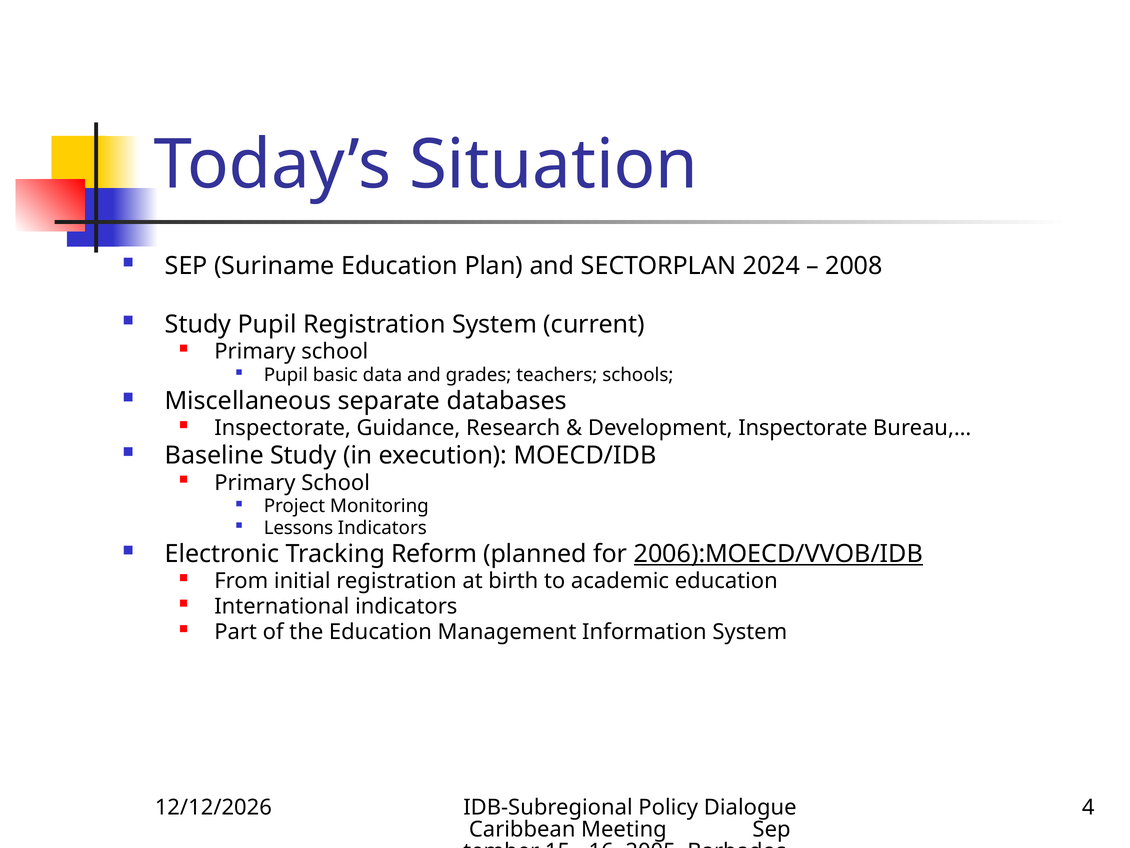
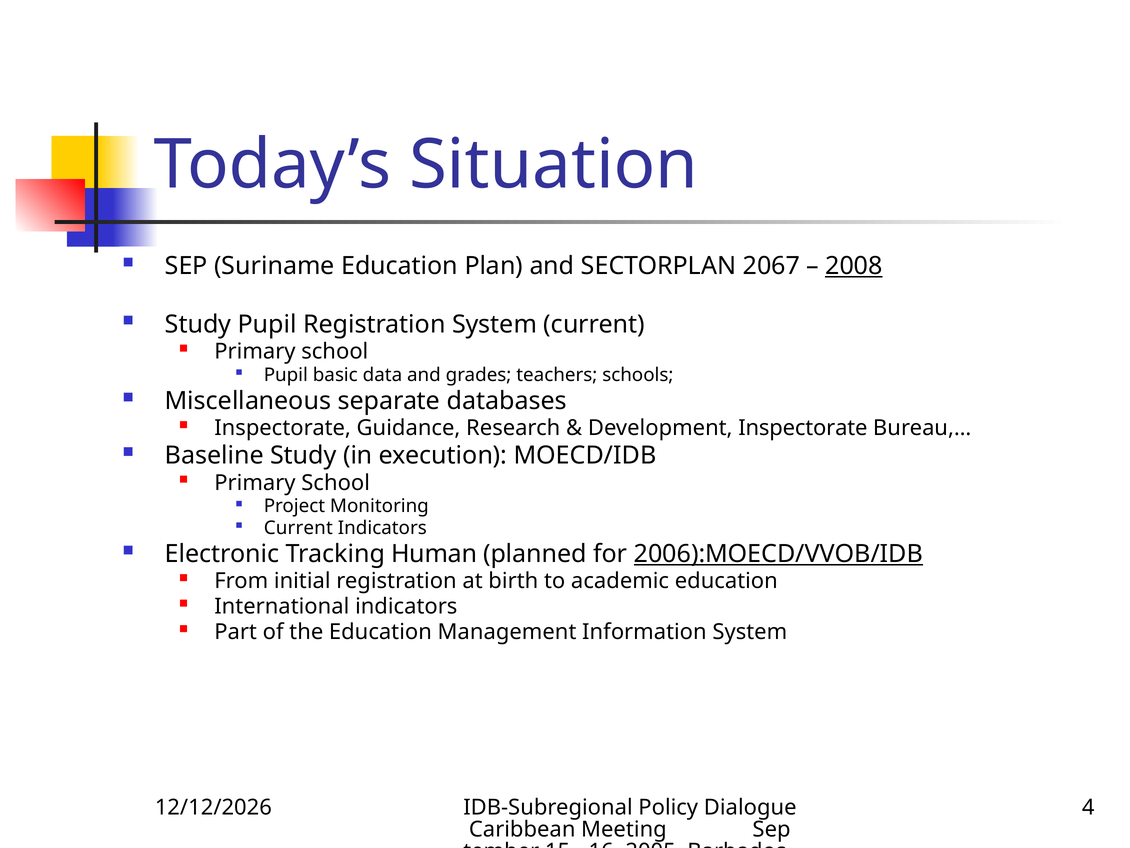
2024: 2024 -> 2067 (771, 266)
2008 underline: none -> present (854, 266)
Lessons: Lessons -> Current (298, 528)
Reform: Reform -> Human (434, 554)
